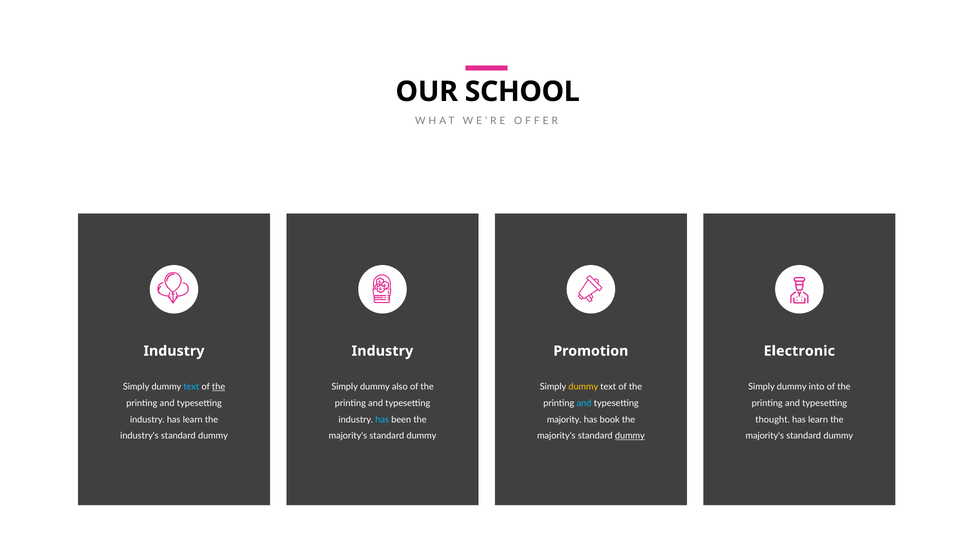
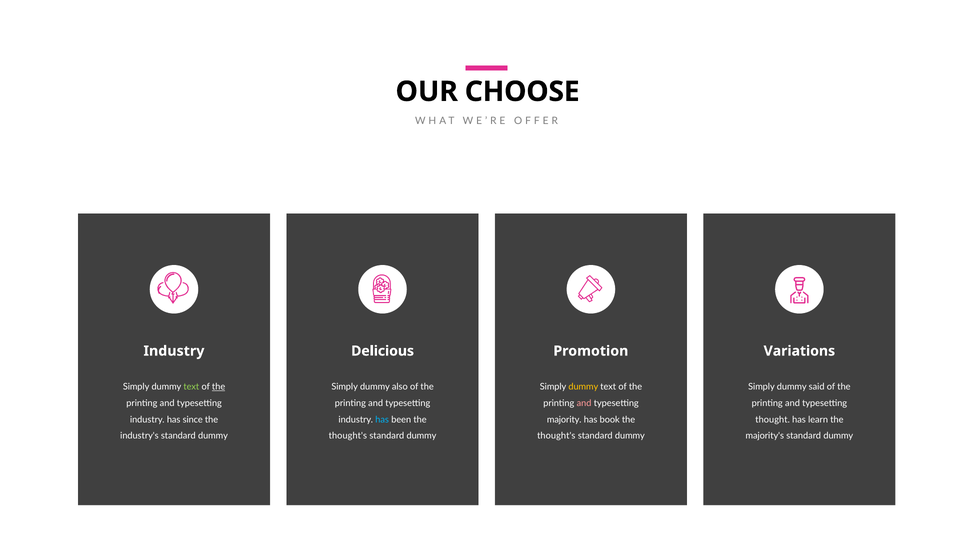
SCHOOL: SCHOOL -> CHOOSE (522, 92)
Industry: Industry -> Delicious (383, 351)
Electronic: Electronic -> Variations (799, 351)
text colour: light blue -> light green (191, 387)
into: into -> said (817, 387)
and colour: light blue -> pink (584, 403)
industry has learn: learn -> since (193, 420)
majority's: majority's -> thought's (348, 436)
majority's: majority's -> thought's (556, 436)
dummy underline: present -> none (630, 436)
